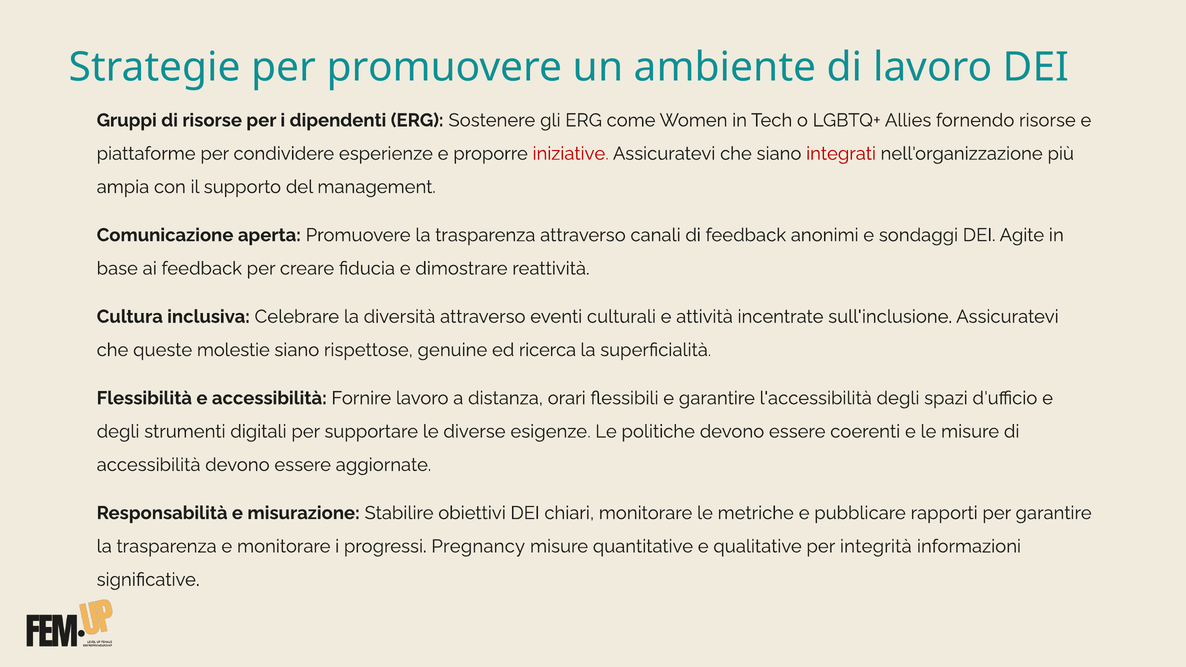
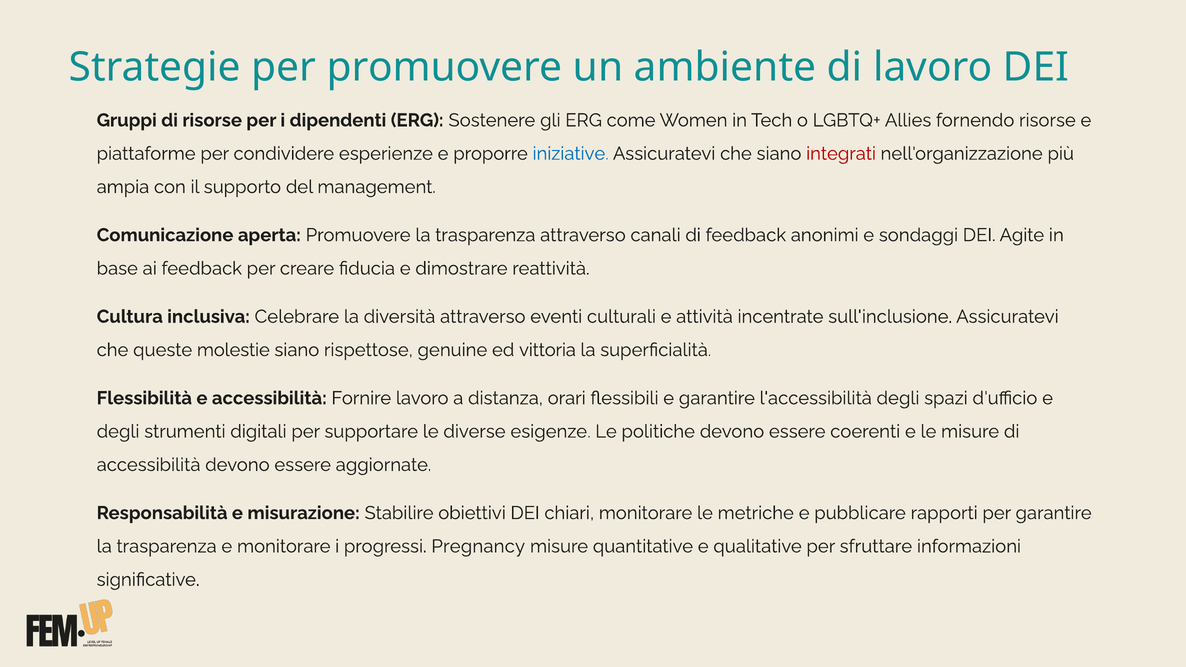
iniziative colour: red -> blue (571, 154)
ricerca: ricerca -> vittoria (547, 350)
integrità: integrità -> sfruttare (876, 546)
